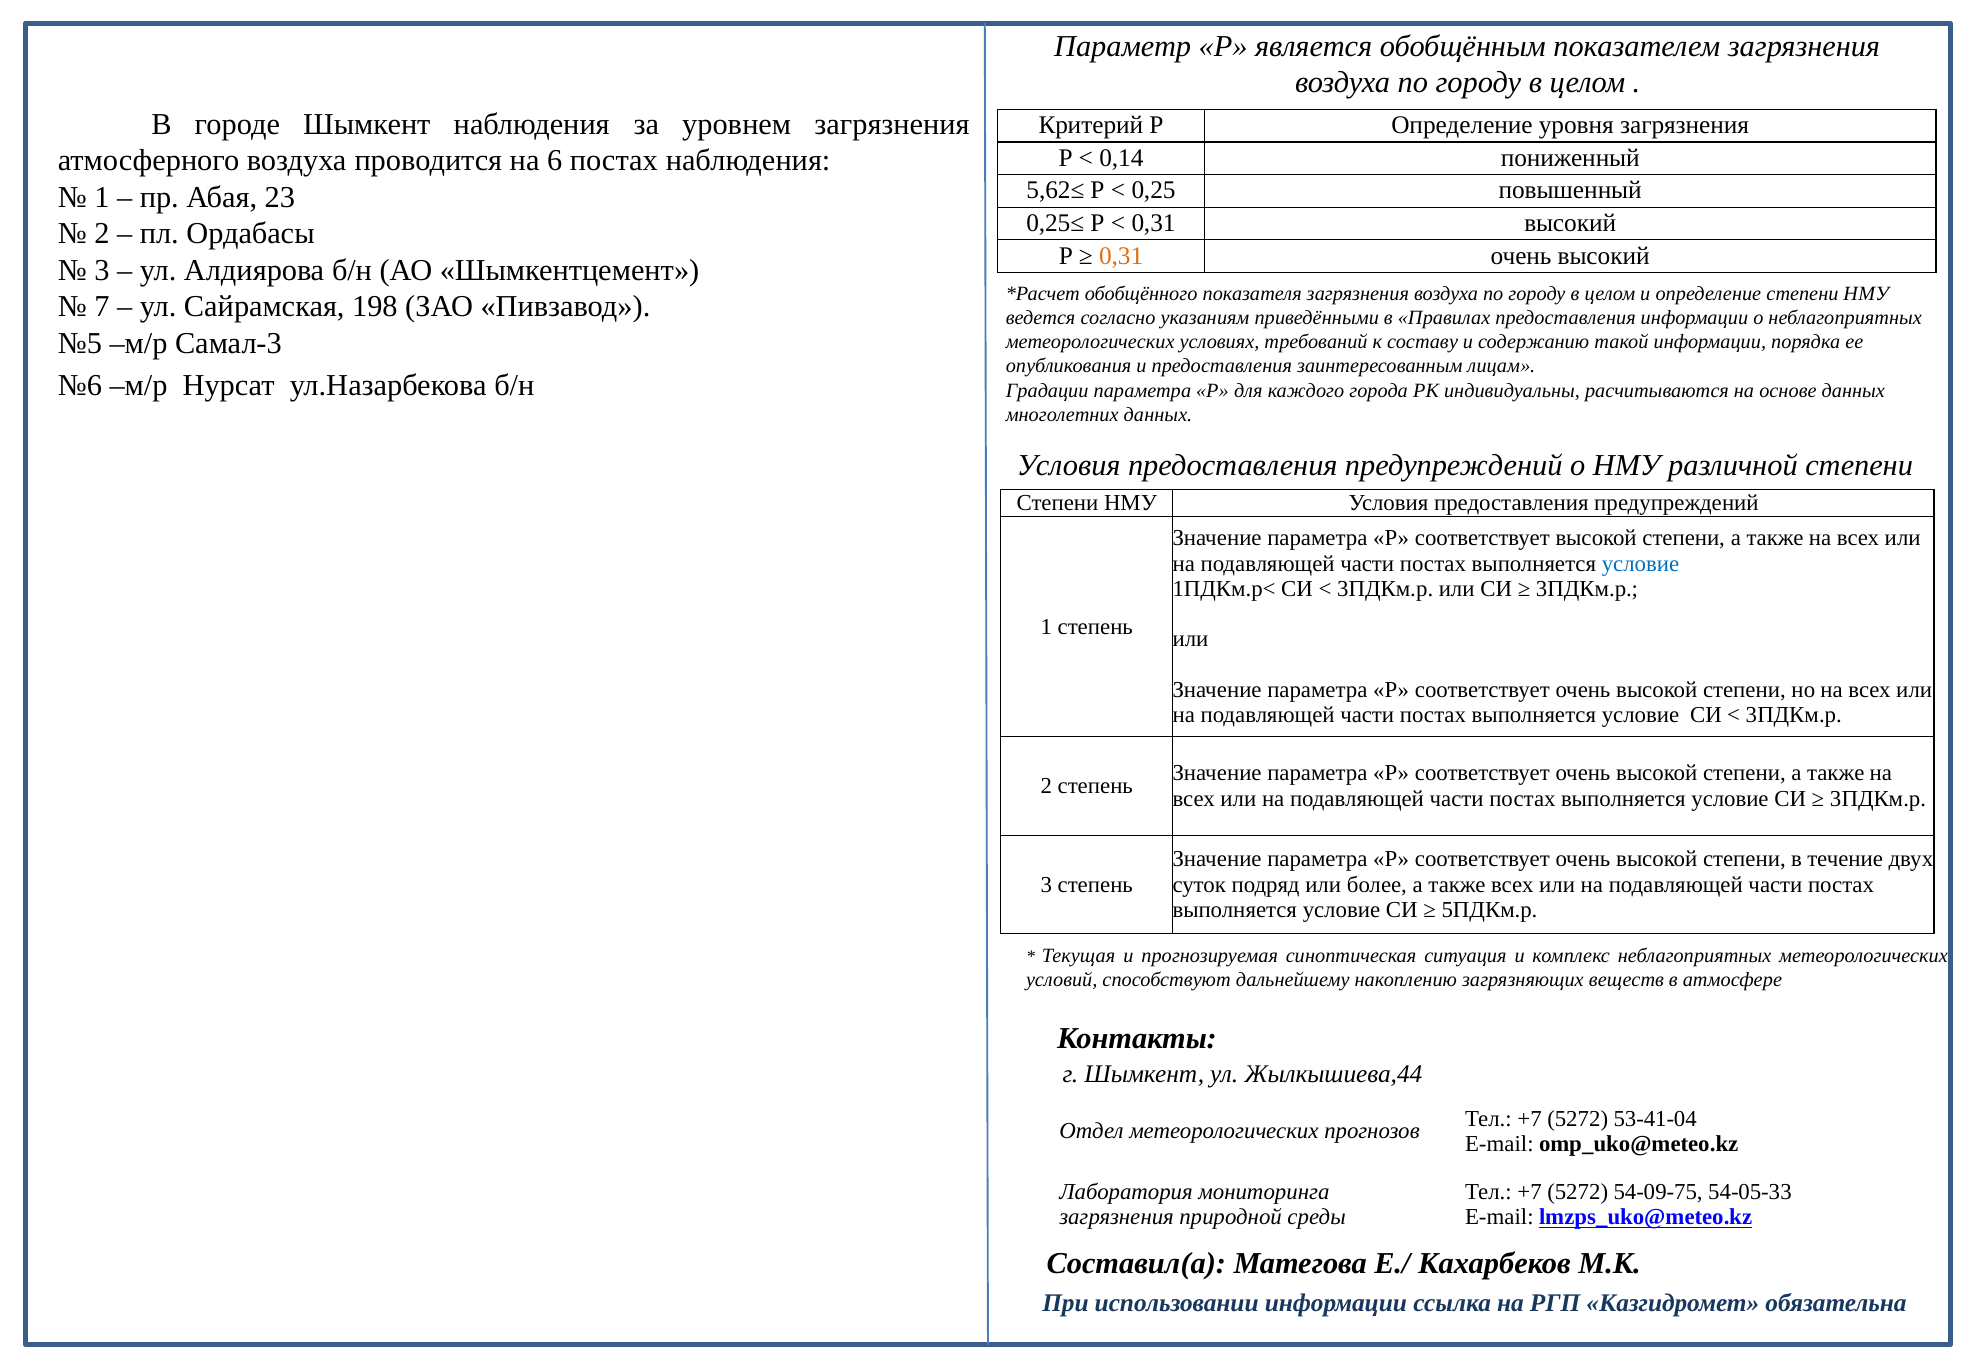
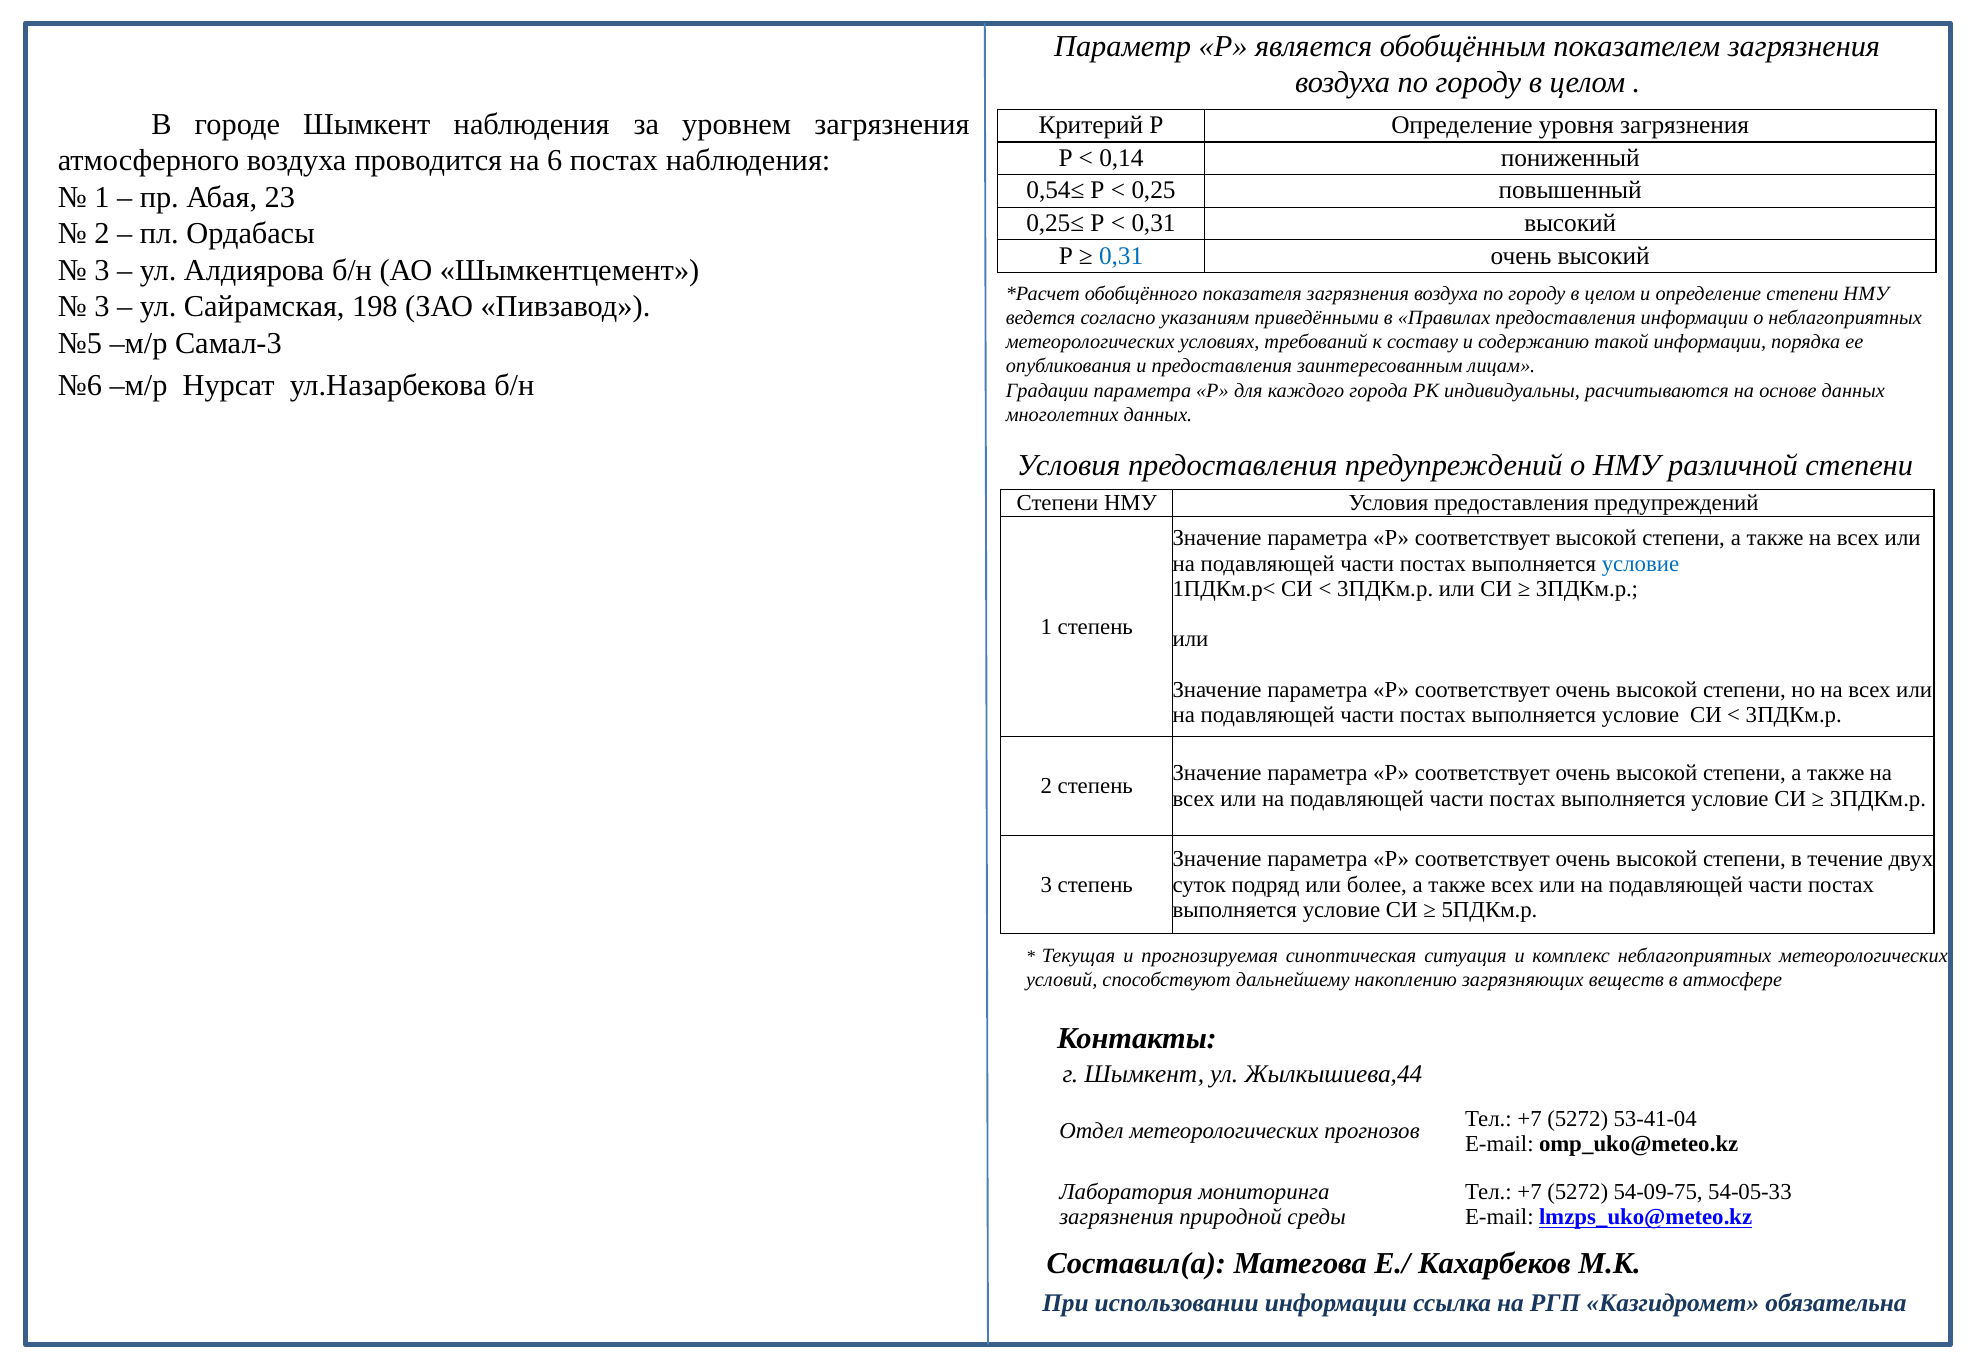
5,62≤: 5,62≤ -> 0,54≤ (1055, 191)
0,31 colour: orange -> blue (1121, 256)
7: 7 -> 3 (102, 307)
